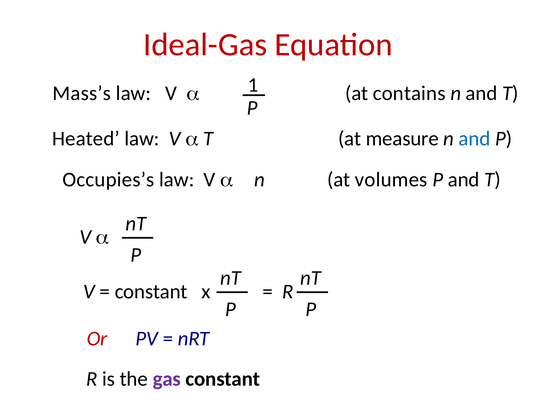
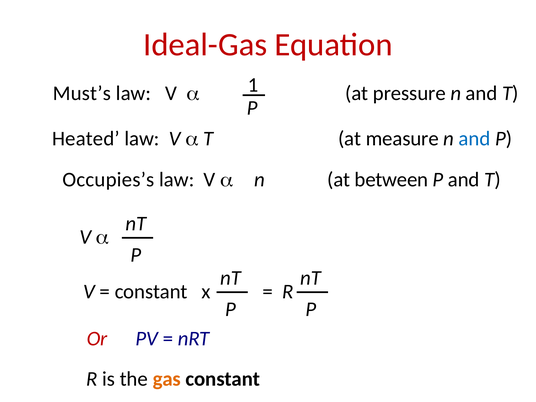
Mass’s: Mass’s -> Must’s (82, 93)
contains: contains -> pressure (409, 93)
volumes: volumes -> between (391, 180)
gas colour: purple -> orange (167, 379)
